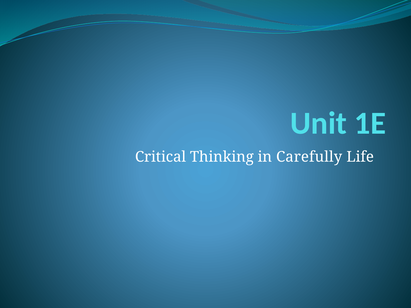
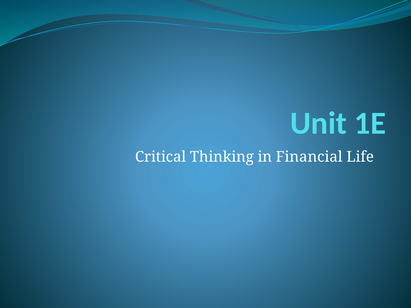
Carefully: Carefully -> Financial (309, 157)
